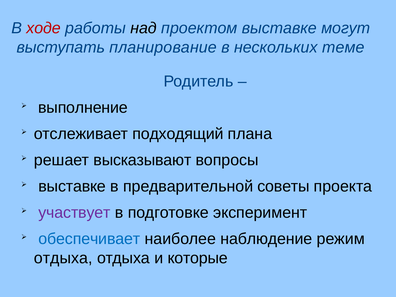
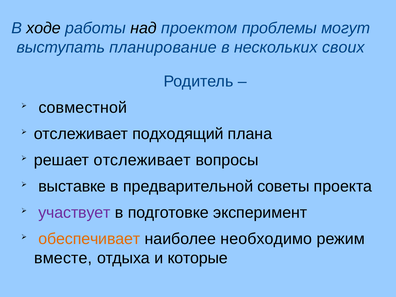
ходе colour: red -> black (44, 28)
проектом выставке: выставке -> проблемы (279, 28)
теме: теме -> своих (343, 47)
выполнение: выполнение -> совместной (83, 108)
решает высказывают: высказывают -> отслеживает (142, 160)
обеспечивает colour: blue -> orange (89, 239)
наблюдение: наблюдение -> необходимо (266, 239)
отдыха: отдыха -> вместе (63, 258)
